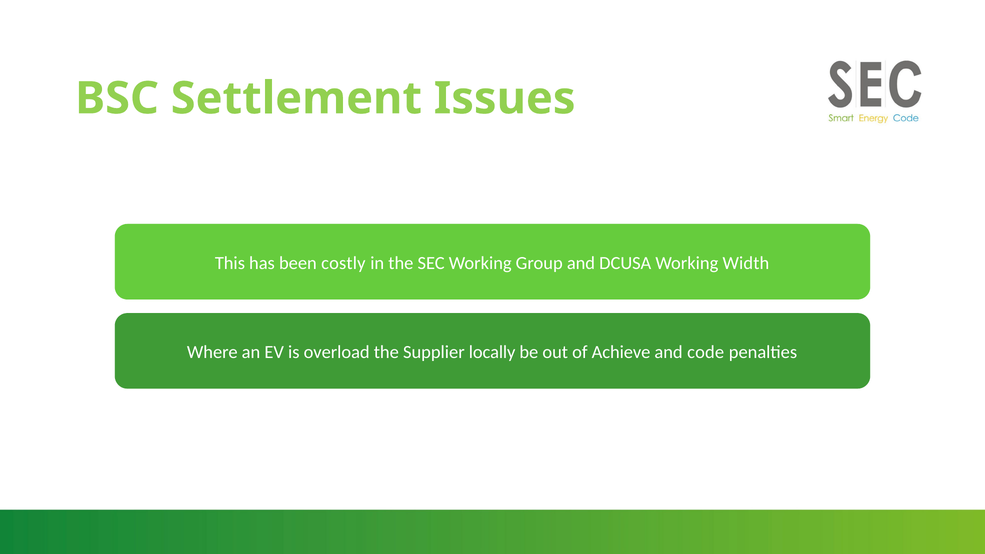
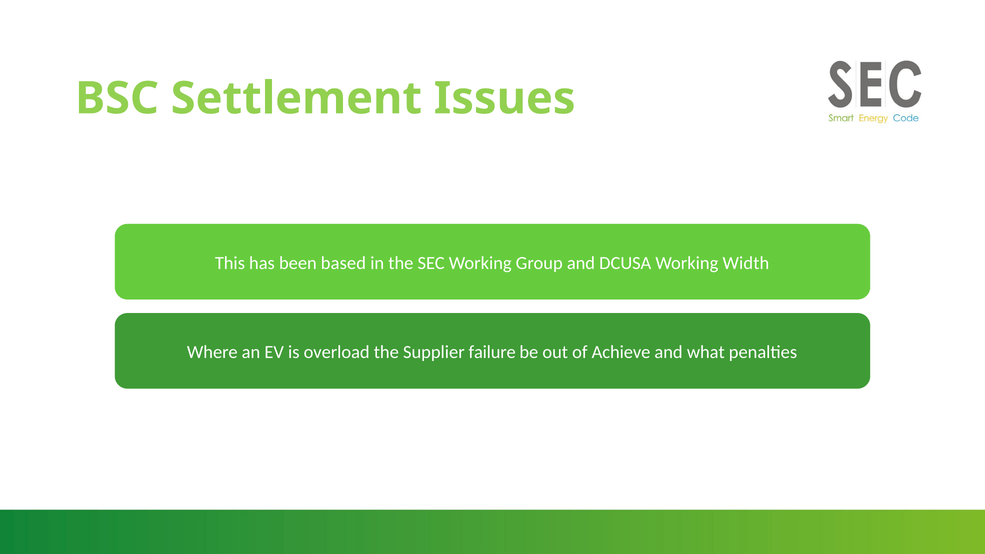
costly: costly -> based (343, 263)
locally: locally -> failure (492, 352)
code: code -> what (706, 352)
